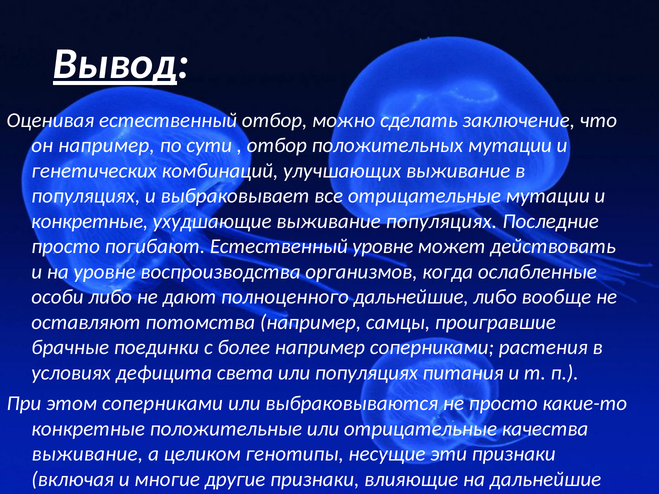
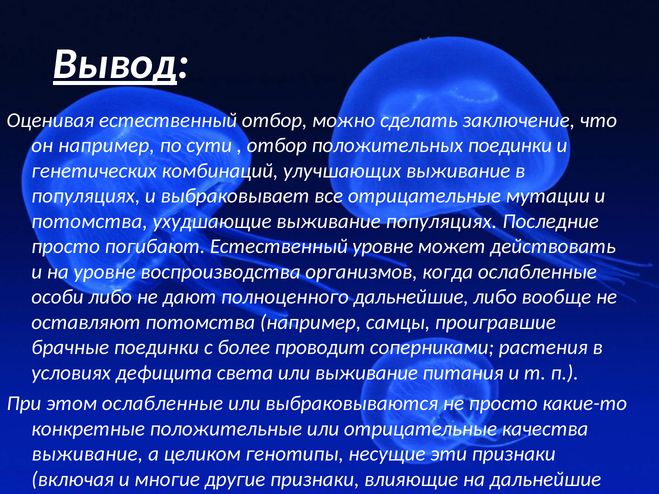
положительных мутации: мутации -> поединки (510, 146)
конкретные: конкретные -> потомства (89, 221)
более например: например -> проводит (320, 348)
или популяциях: популяциях -> выживание (366, 373)
этом соперниками: соперниками -> ослабленные (162, 404)
